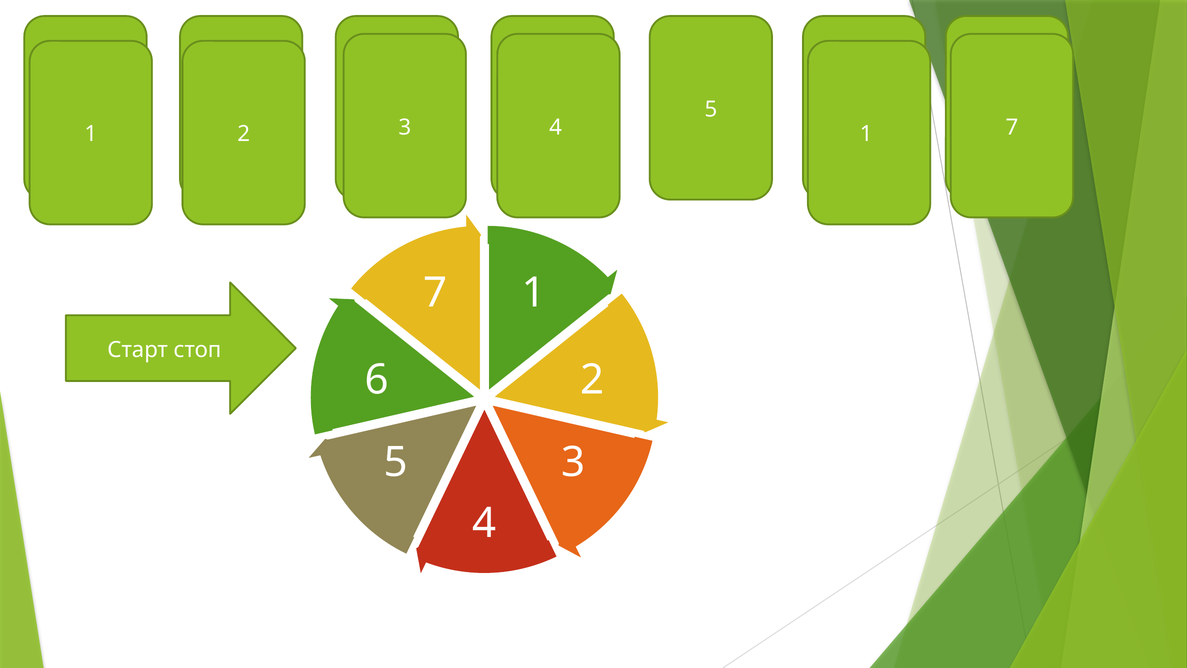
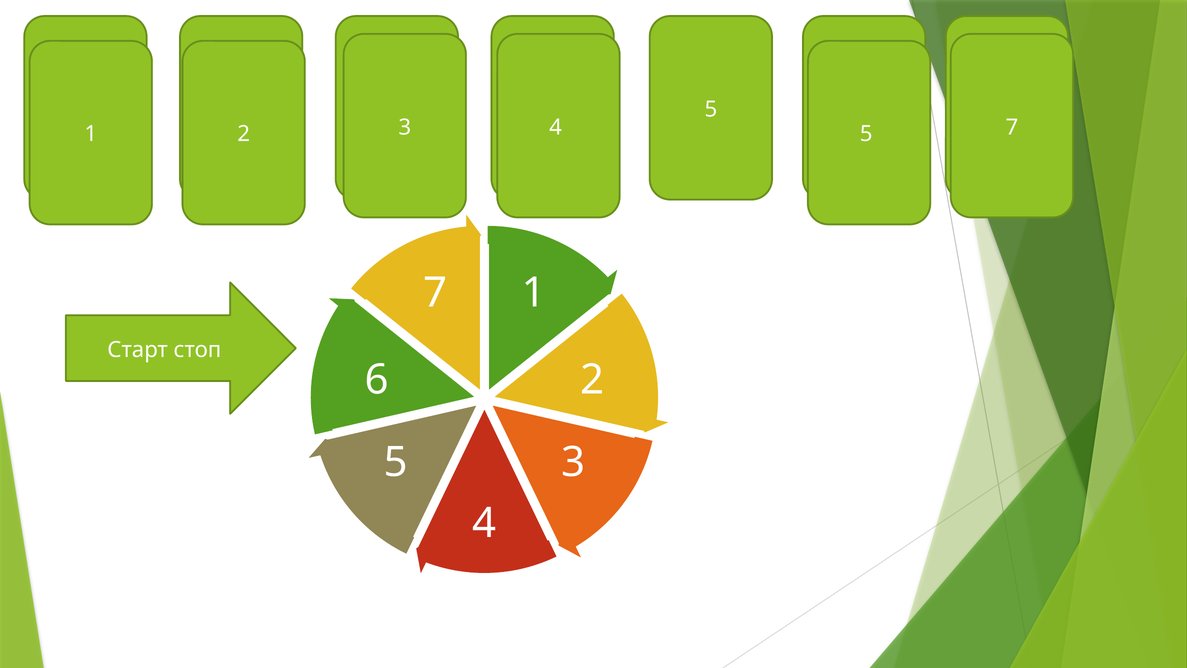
1: 1 -> 5 (866, 134)
